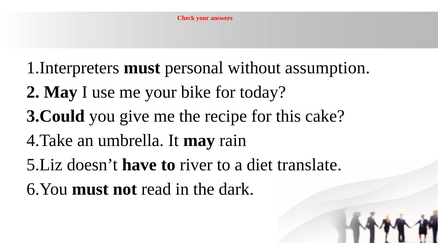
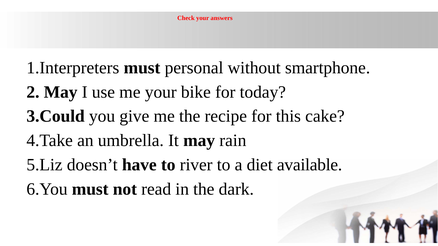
assumption: assumption -> smartphone (328, 68)
translate: translate -> available (310, 165)
